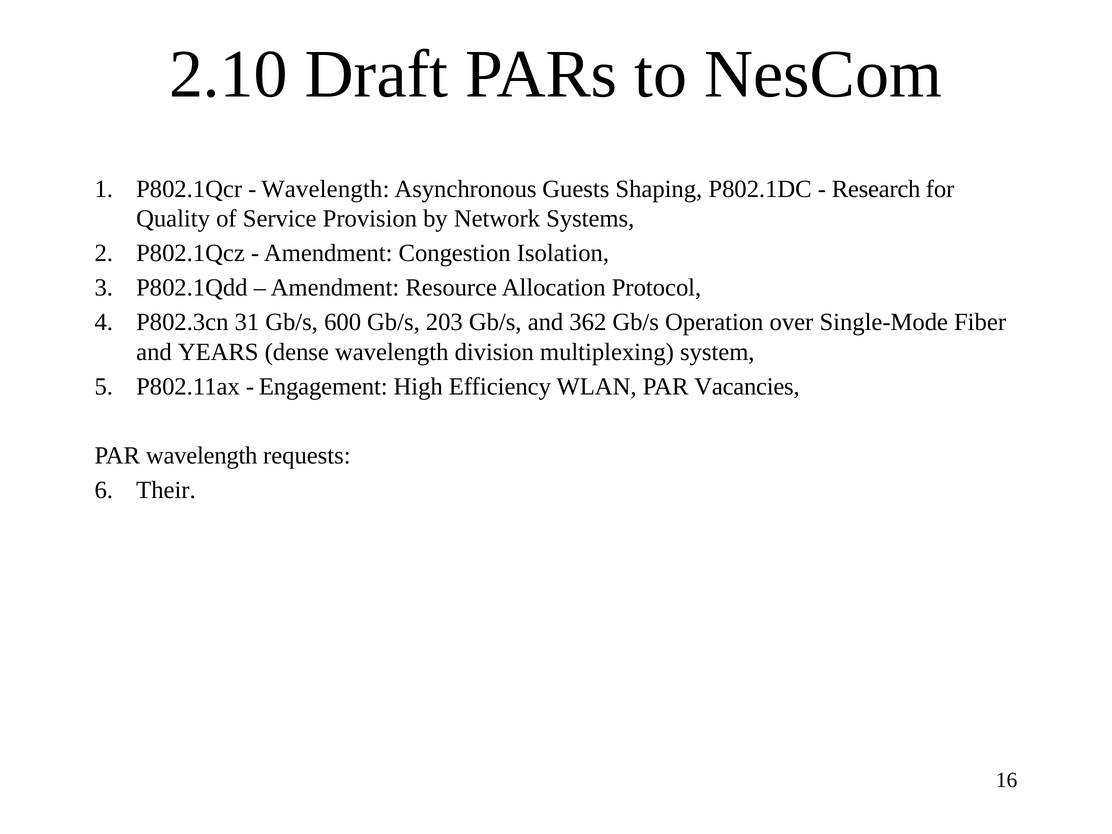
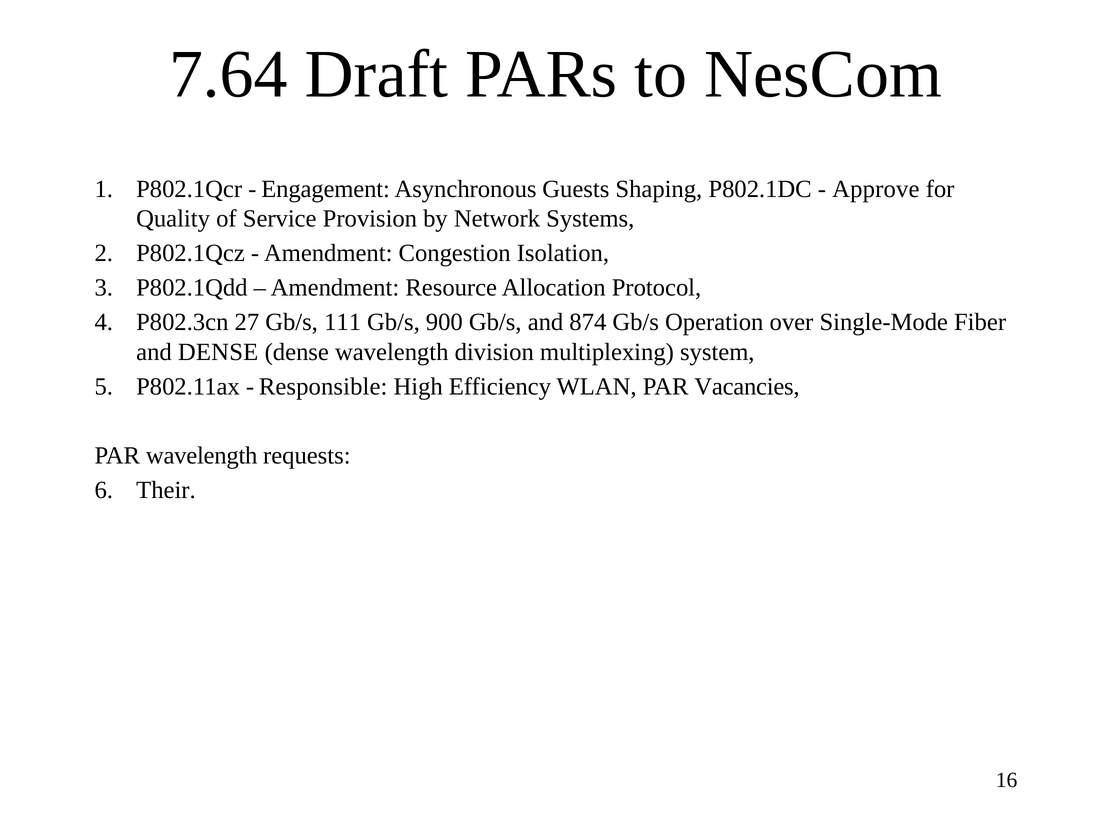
2.10: 2.10 -> 7.64 (228, 74)
Wavelength: Wavelength -> Engagement (326, 189)
Research: Research -> Approve (876, 189)
31: 31 -> 27 (247, 322)
600: 600 -> 111 (343, 322)
203: 203 -> 900 (444, 322)
362: 362 -> 874 (588, 322)
and YEARS: YEARS -> DENSE (218, 352)
Engagement: Engagement -> Responsible (323, 387)
